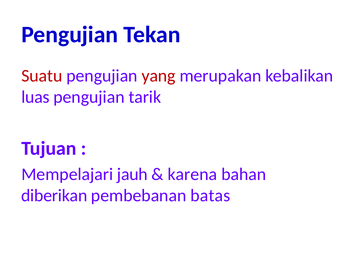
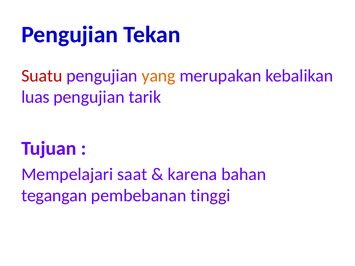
yang colour: red -> orange (159, 76)
jauh: jauh -> saat (132, 174)
diberikan: diberikan -> tegangan (54, 196)
batas: batas -> tinggi (210, 196)
